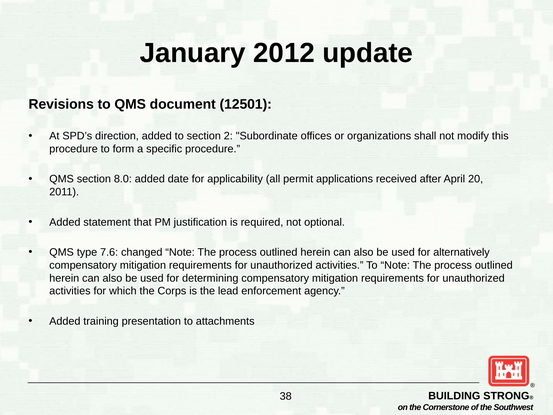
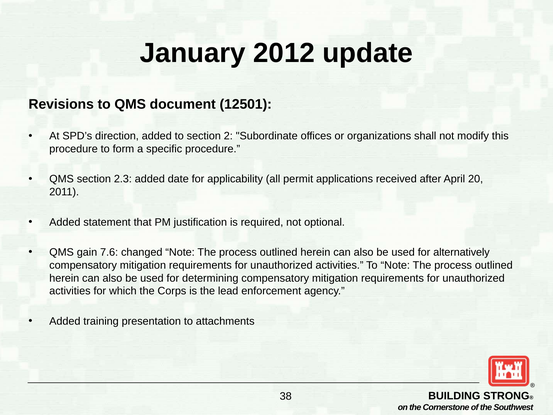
8.0: 8.0 -> 2.3 (123, 179)
type: type -> gain (87, 252)
